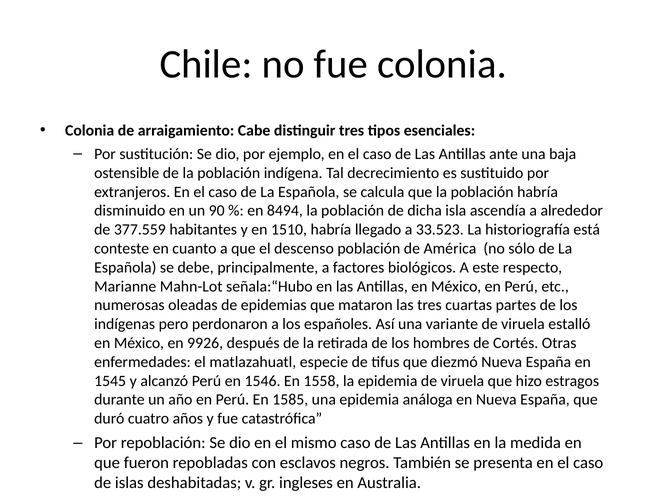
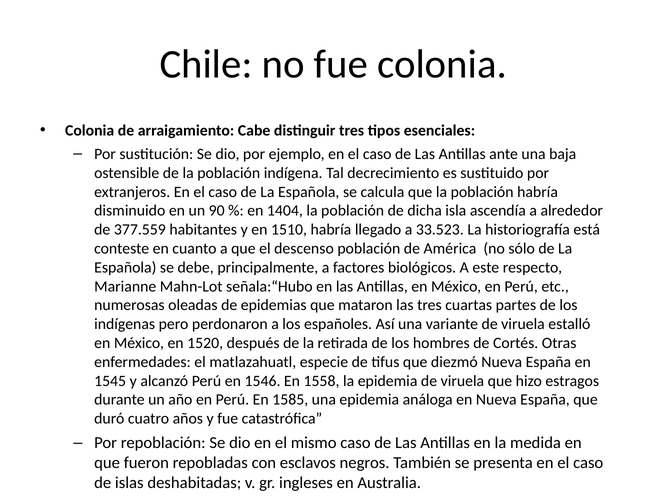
8494: 8494 -> 1404 (285, 211)
9926: 9926 -> 1520 (205, 343)
